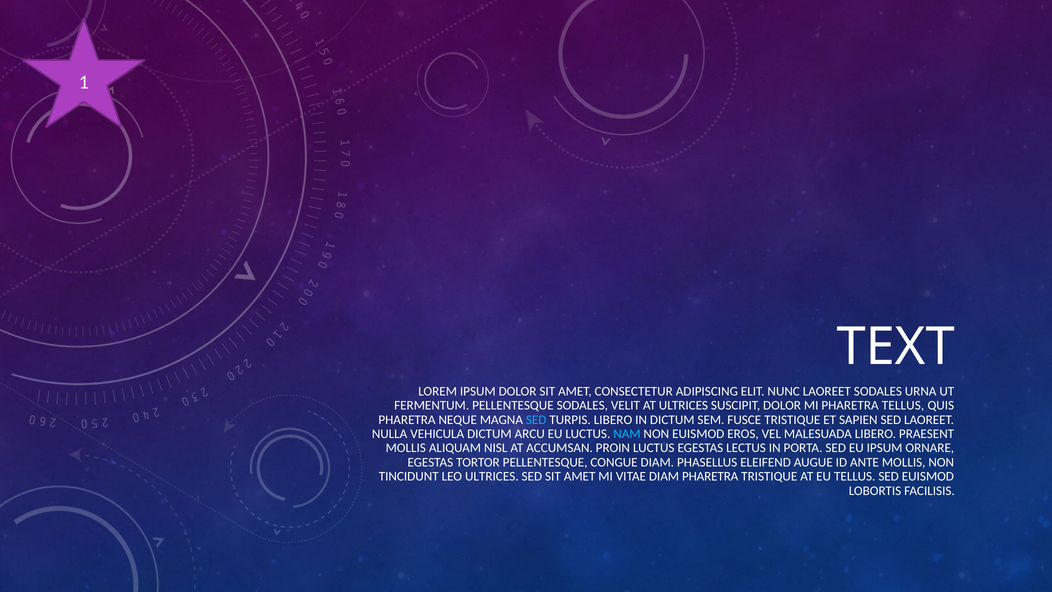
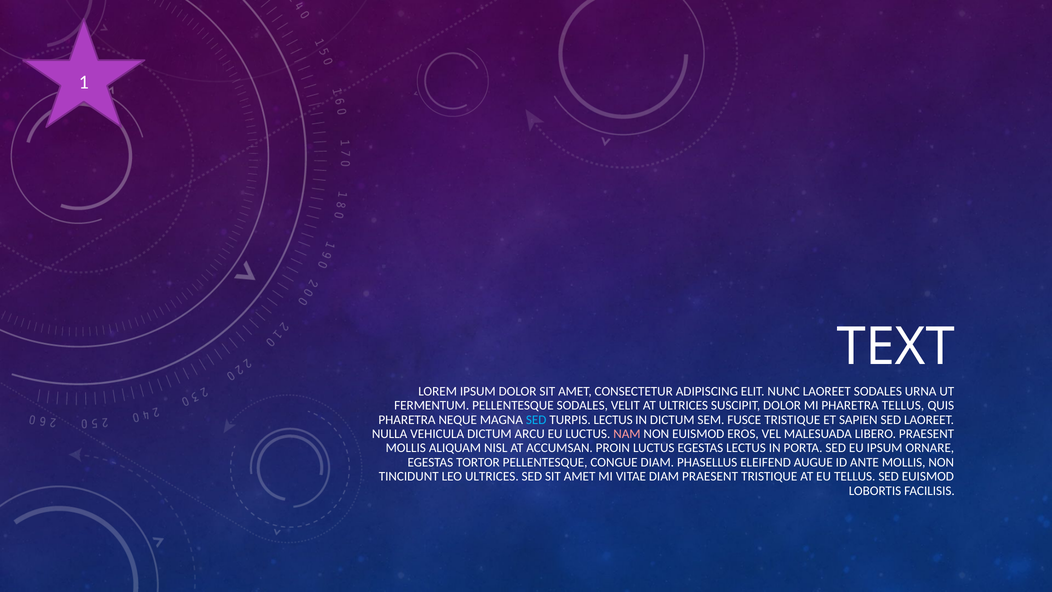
TURPIS LIBERO: LIBERO -> LECTUS (613, 420)
NAM colour: light blue -> pink (627, 434)
DIAM PHARETRA: PHARETRA -> PRAESENT (710, 476)
